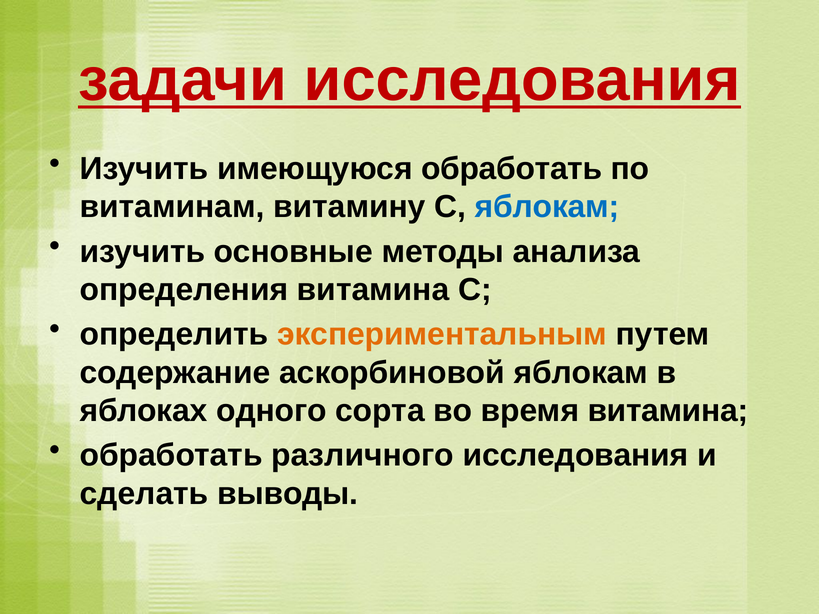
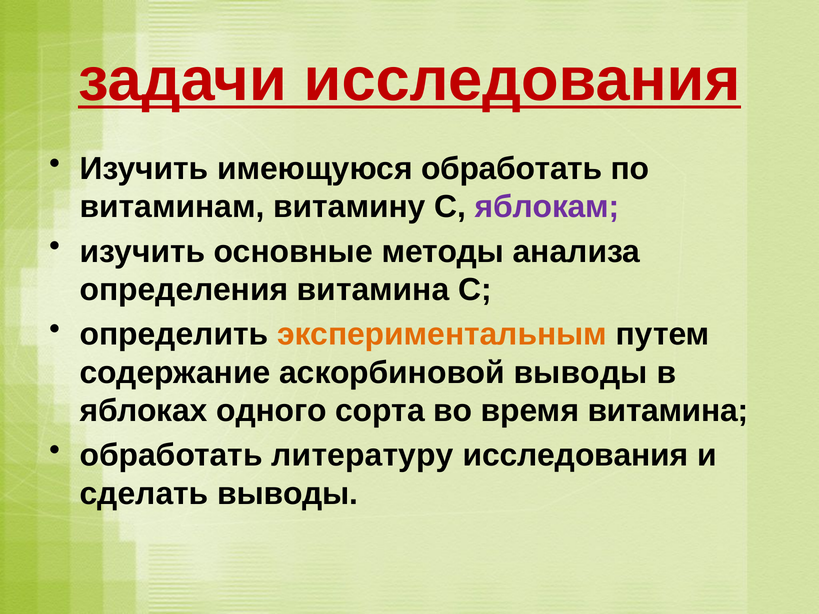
яблокам colour: blue -> purple (547, 207)
аскорбиновой яблокам: яблокам -> выводы (581, 373)
различного: различного -> литературу (362, 456)
